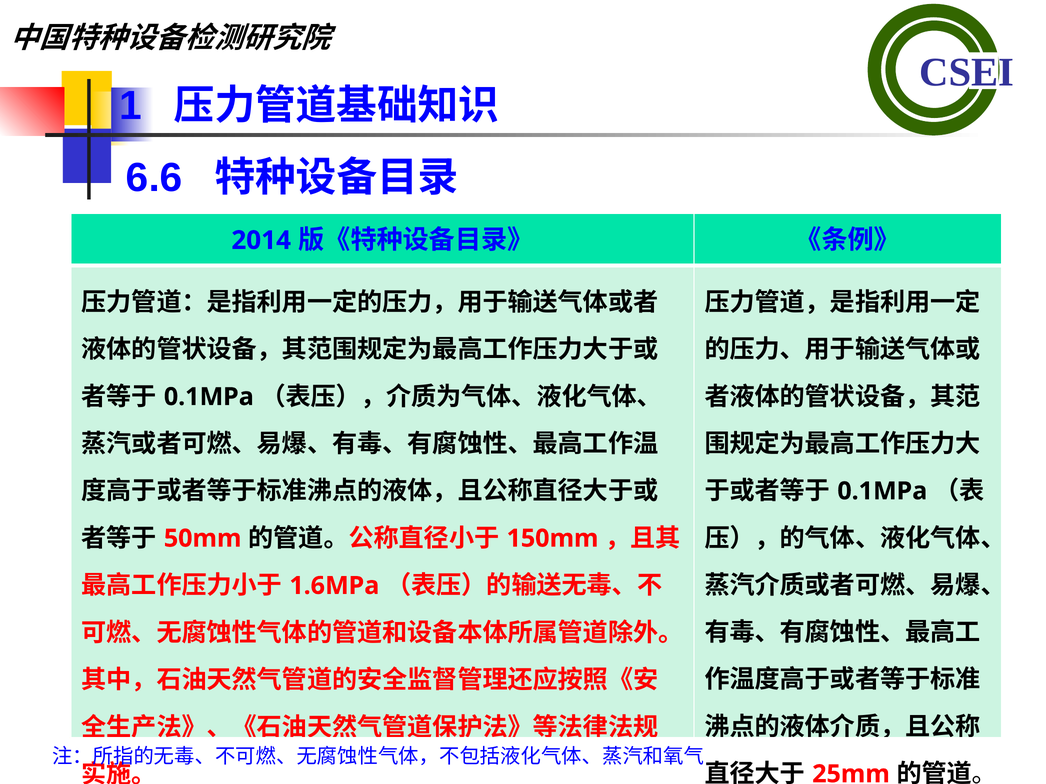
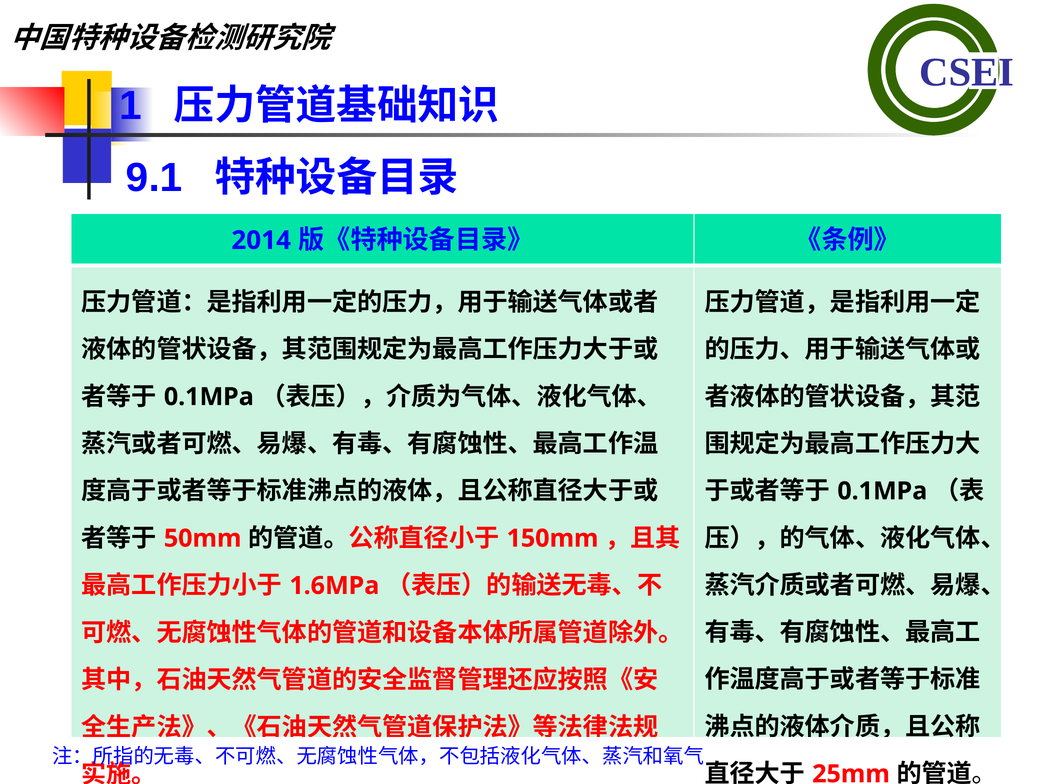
6.6: 6.6 -> 9.1 (154, 178)
